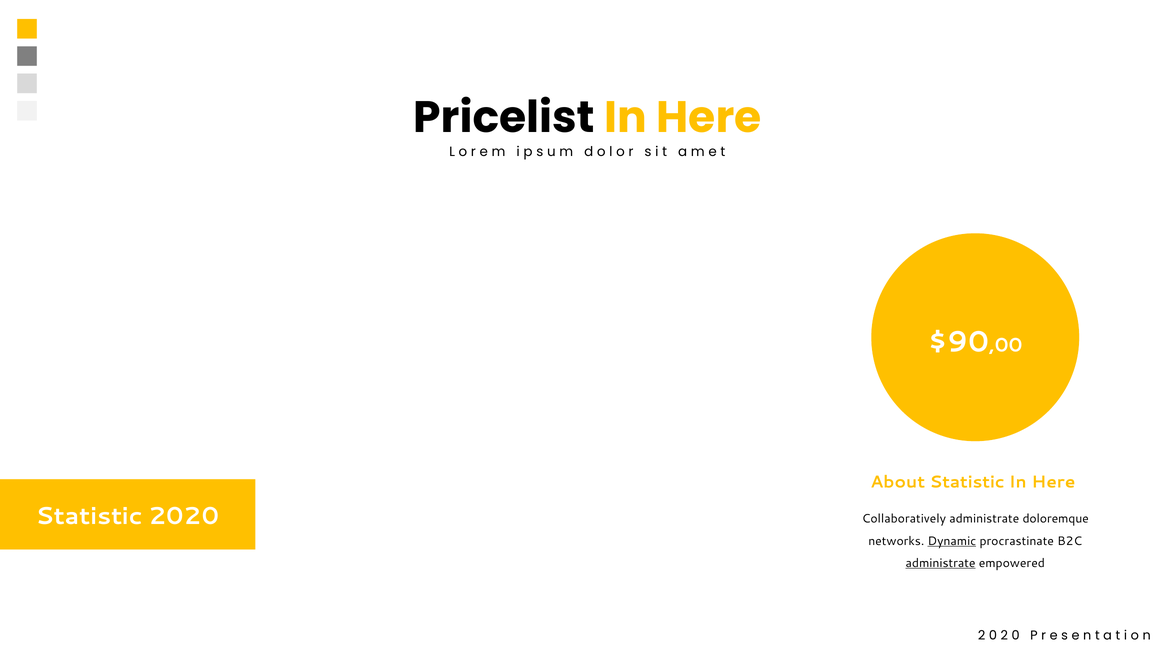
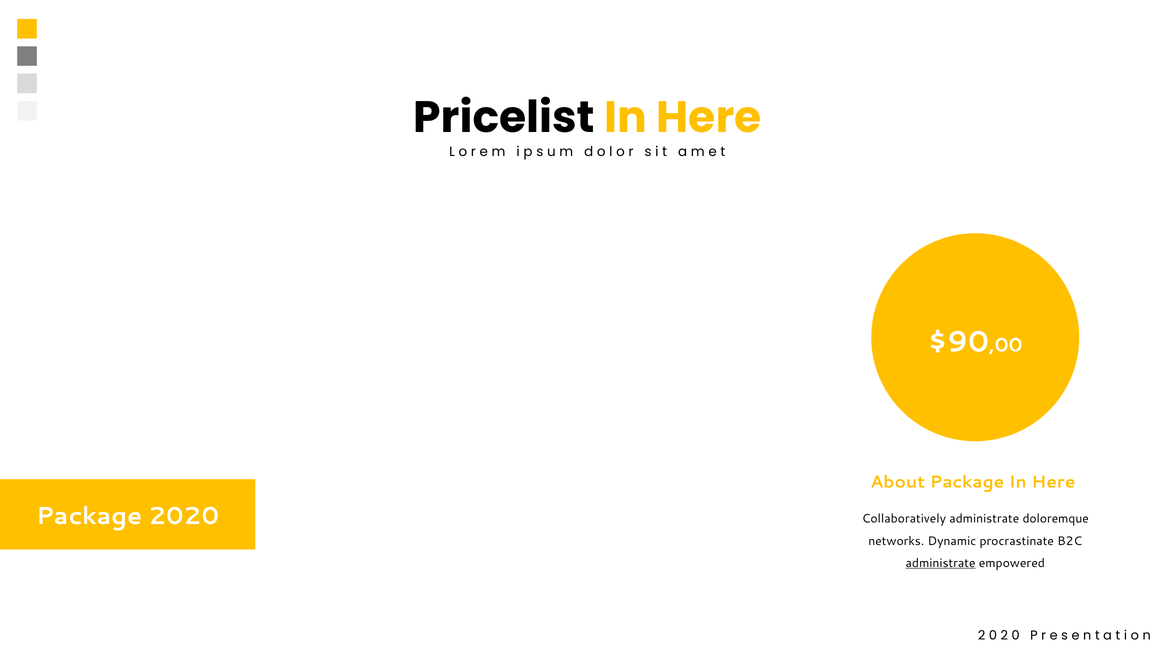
About Statistic: Statistic -> Package (967, 482)
Statistic: Statistic -> Package (89, 516)
Dynamic underline: present -> none (952, 541)
